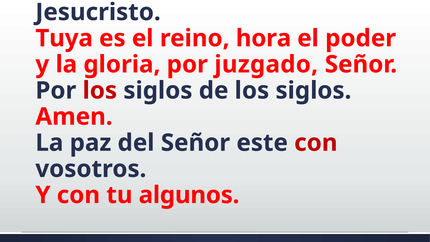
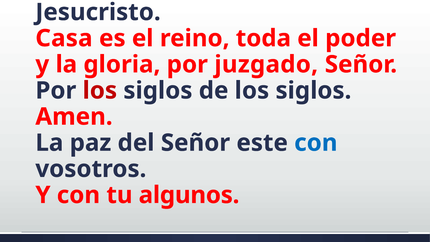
Tuya: Tuya -> Casa (64, 38)
hora: hora -> toda (263, 38)
con colour: red -> blue (316, 143)
